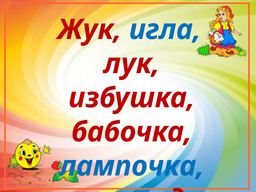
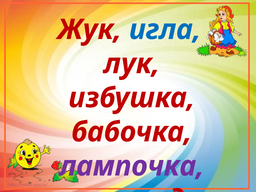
лампочка colour: blue -> purple (132, 166)
